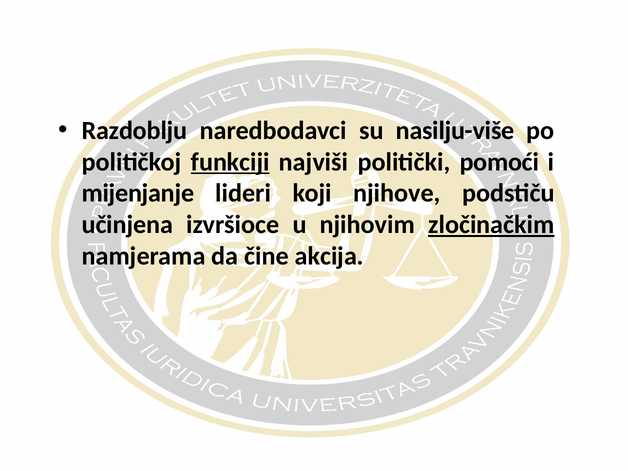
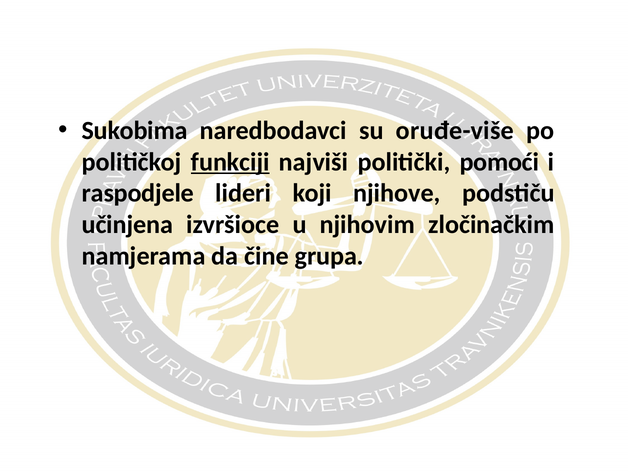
Razdoblju: Razdoblju -> Sukobima (135, 131)
nasilju-više: nasilju-više -> oruđe-više (455, 131)
mijenjanje: mijenjanje -> raspodjele (138, 193)
zločinačkim underline: present -> none (491, 225)
akcija: akcija -> grupa (329, 256)
